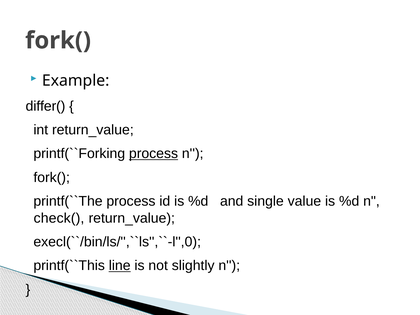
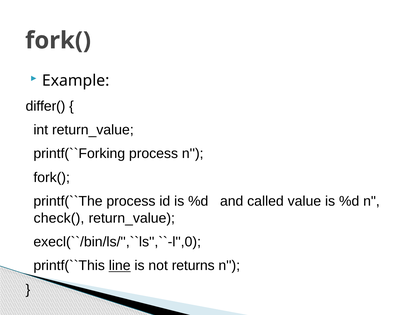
process underline: present -> none (154, 154)
single: single -> called (266, 201)
slightly: slightly -> returns (193, 266)
